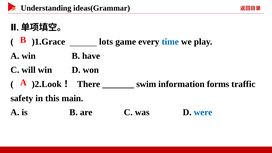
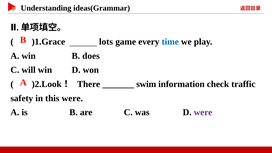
have: have -> does (91, 56)
forms: forms -> check (218, 84)
this main: main -> were (72, 98)
were colour: blue -> purple (203, 112)
